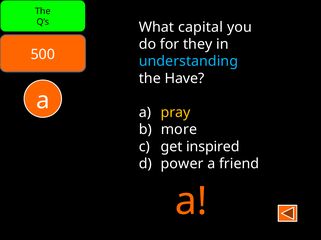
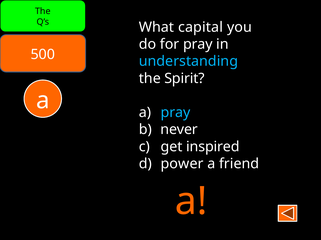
for they: they -> pray (198, 44)
Have: Have -> Spirit (184, 79)
pray colour: yellow -> light blue (175, 113)
more: more -> never (179, 130)
